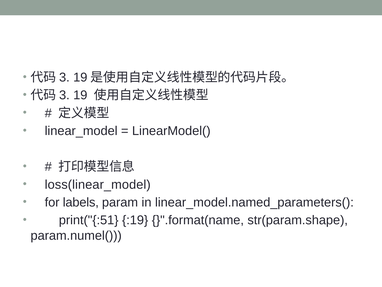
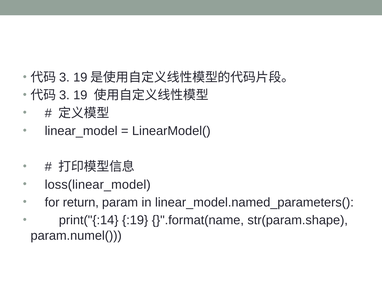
labels: labels -> return (81, 202)
print("{:51: print("{:51 -> print("{:14 (89, 220)
